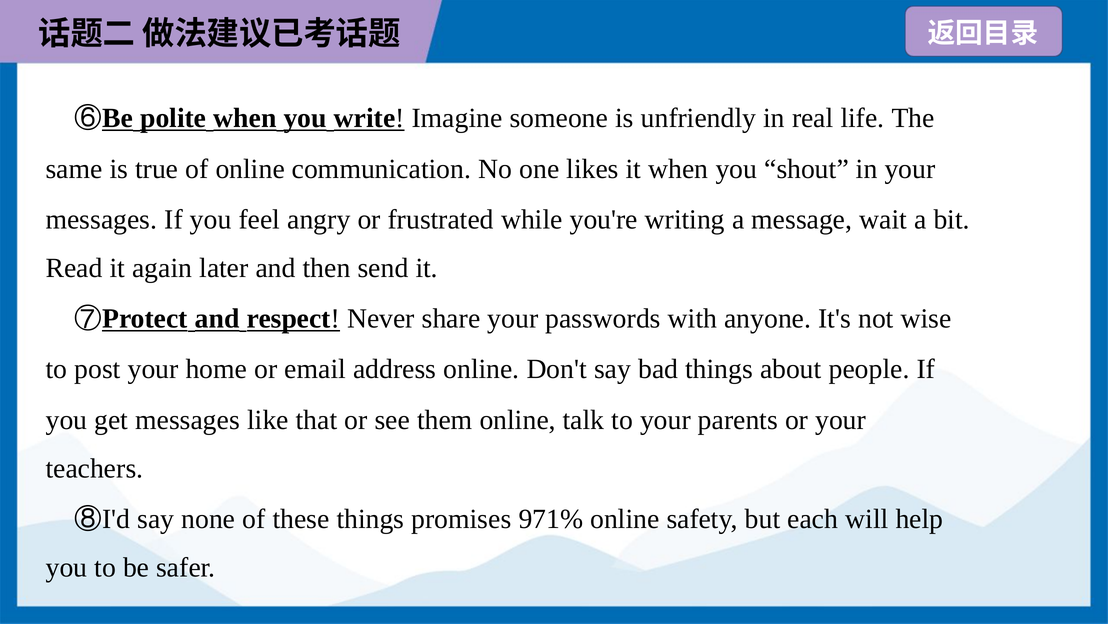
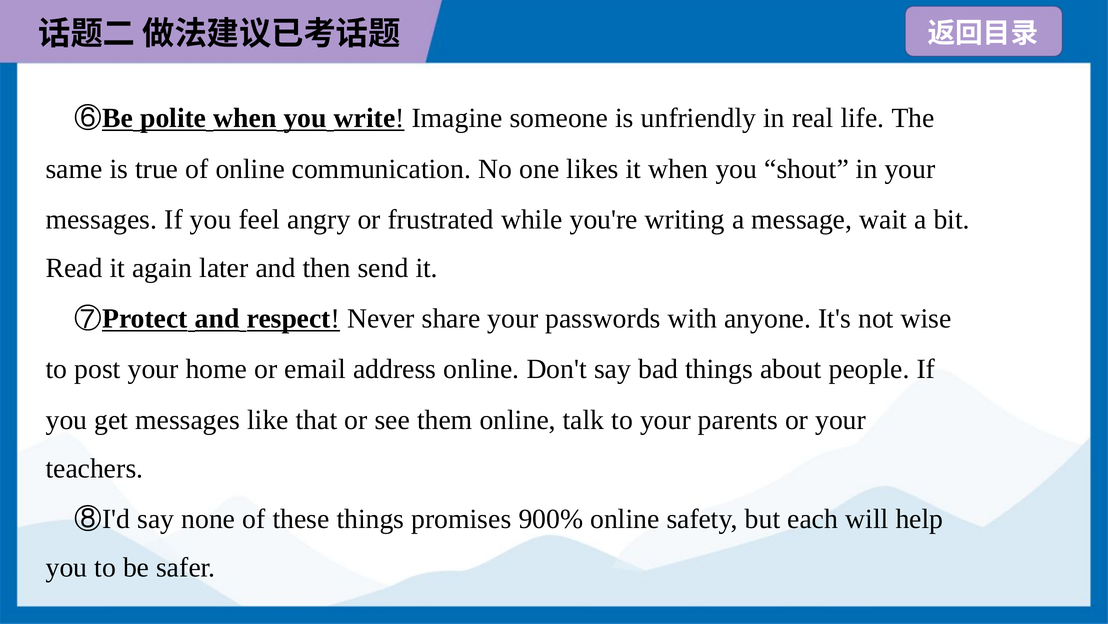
971%: 971% -> 900% (551, 519)
